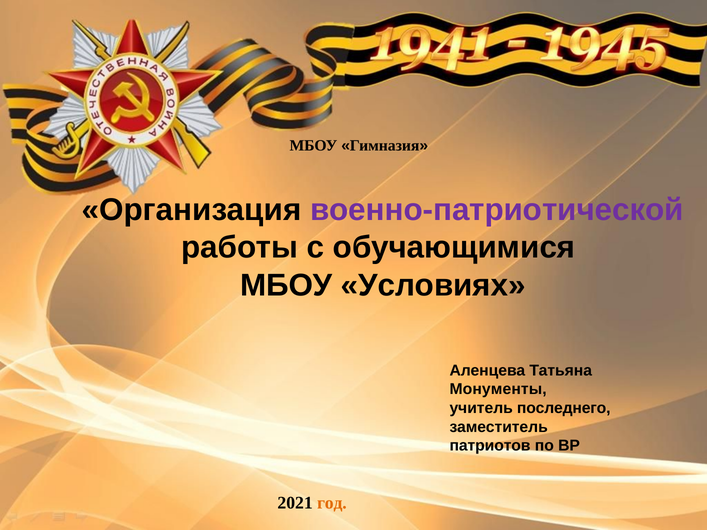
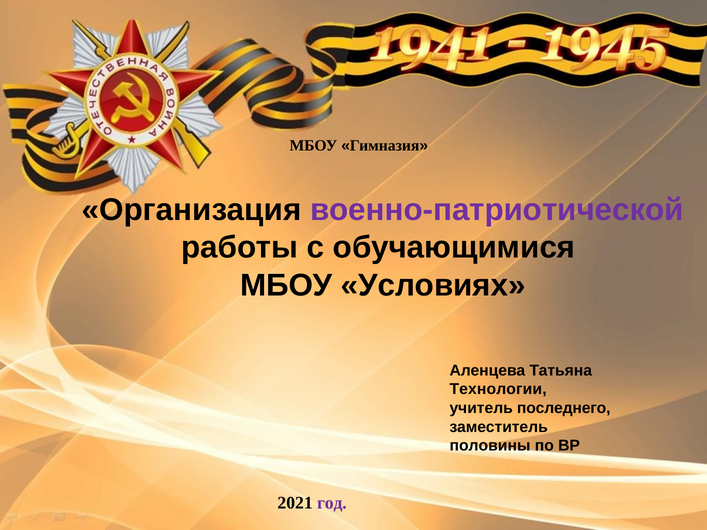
Монументы: Монументы -> Технологии (498, 389)
патриотов: патриотов -> половины (490, 446)
год colour: orange -> purple (332, 503)
